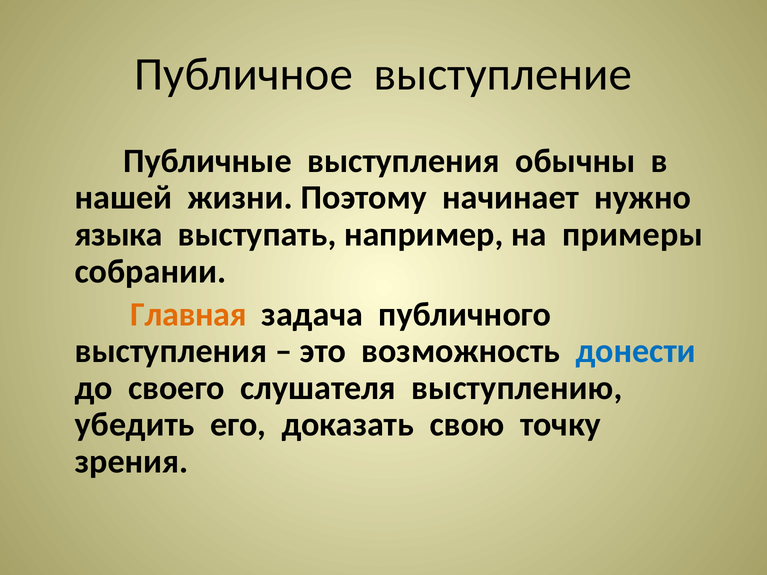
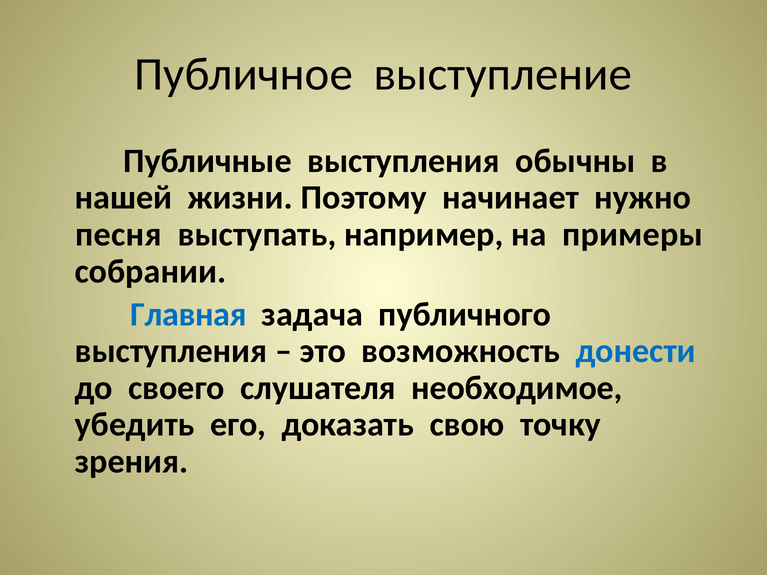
языка: языка -> песня (118, 235)
Главная colour: orange -> blue (189, 314)
выступлению: выступлению -> необходимое (517, 388)
